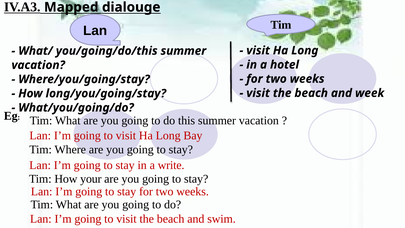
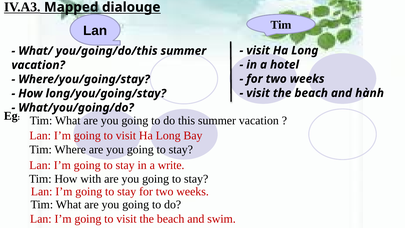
week: week -> hành (370, 93)
your: your -> with (91, 179)
